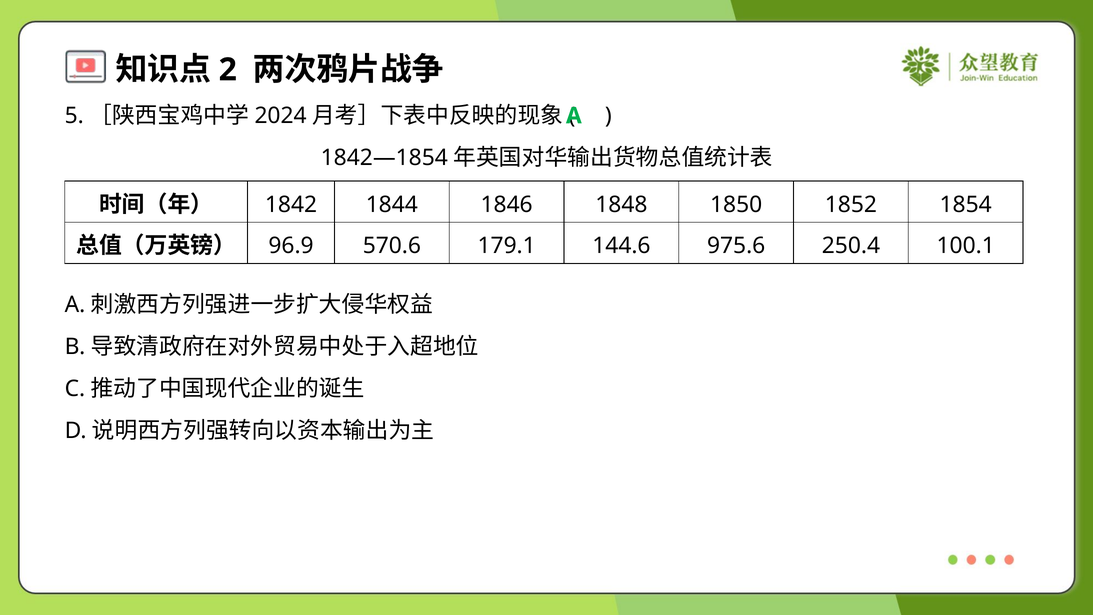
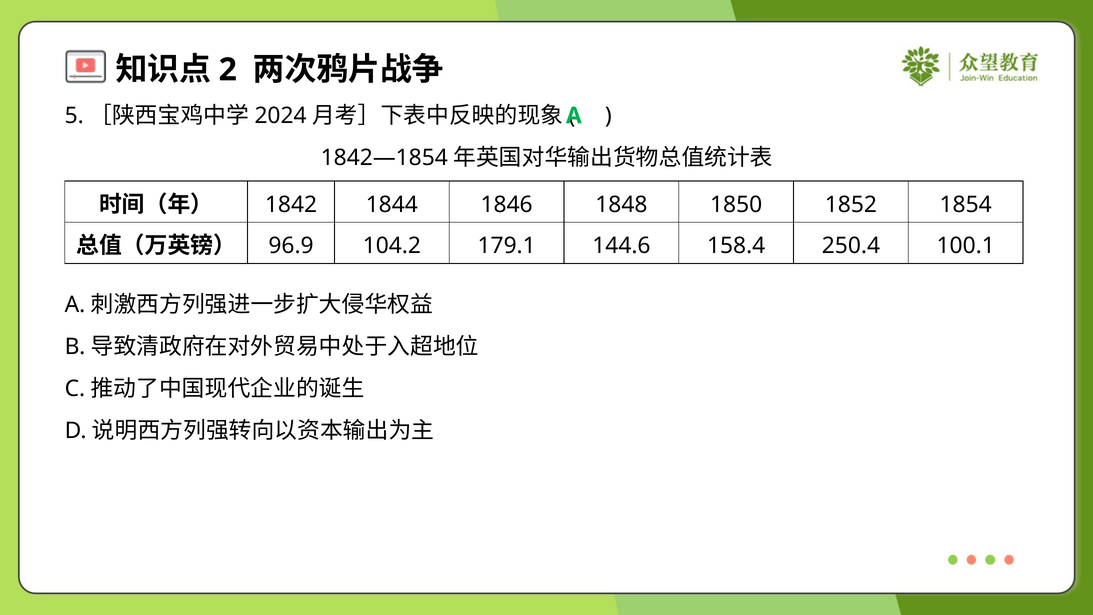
570.6: 570.6 -> 104.2 (392, 246)
975.6: 975.6 -> 158.4 (736, 246)
